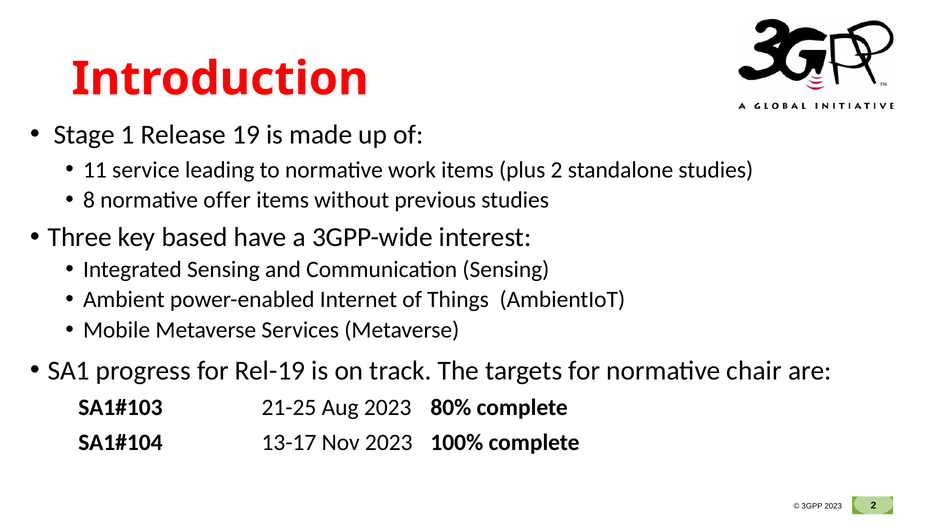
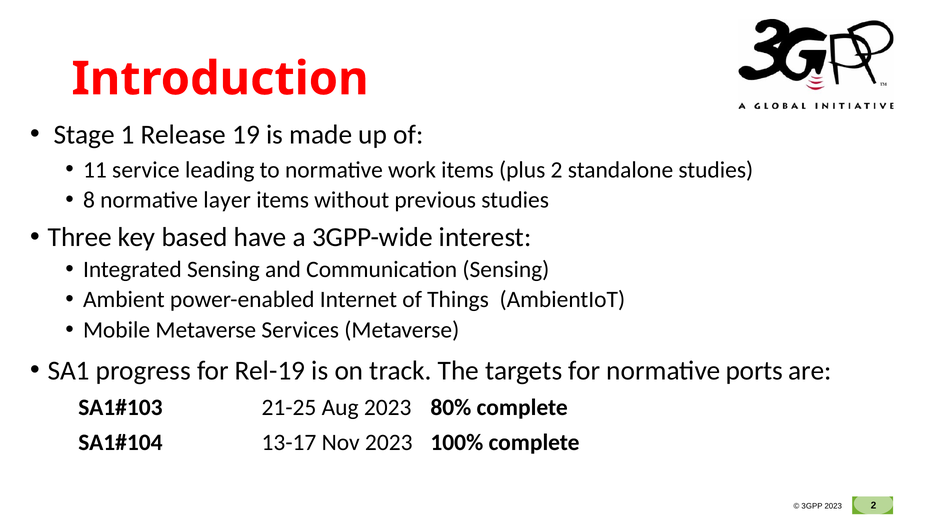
offer: offer -> layer (227, 200)
chair: chair -> ports (754, 371)
